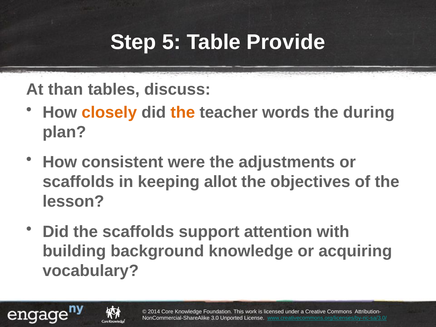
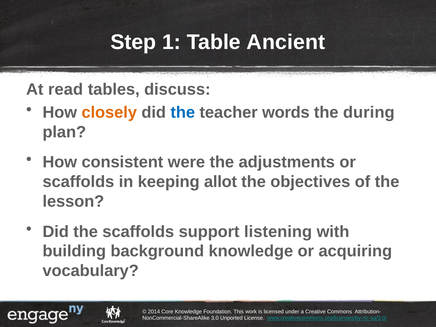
5: 5 -> 1 (172, 42)
Provide: Provide -> Ancient (286, 42)
than: than -> read (66, 89)
the colour: orange -> blue (183, 112)
attention: attention -> listening (278, 232)
